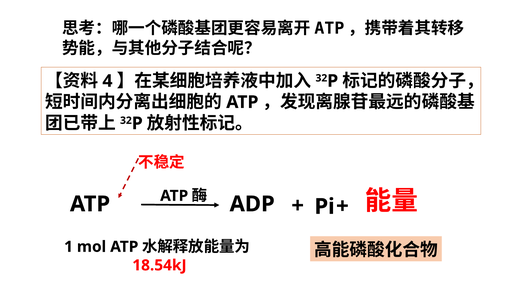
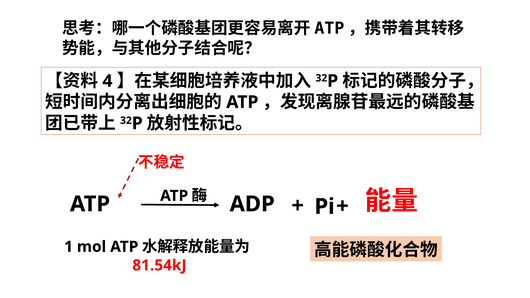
18.54kJ: 18.54kJ -> 81.54kJ (159, 265)
